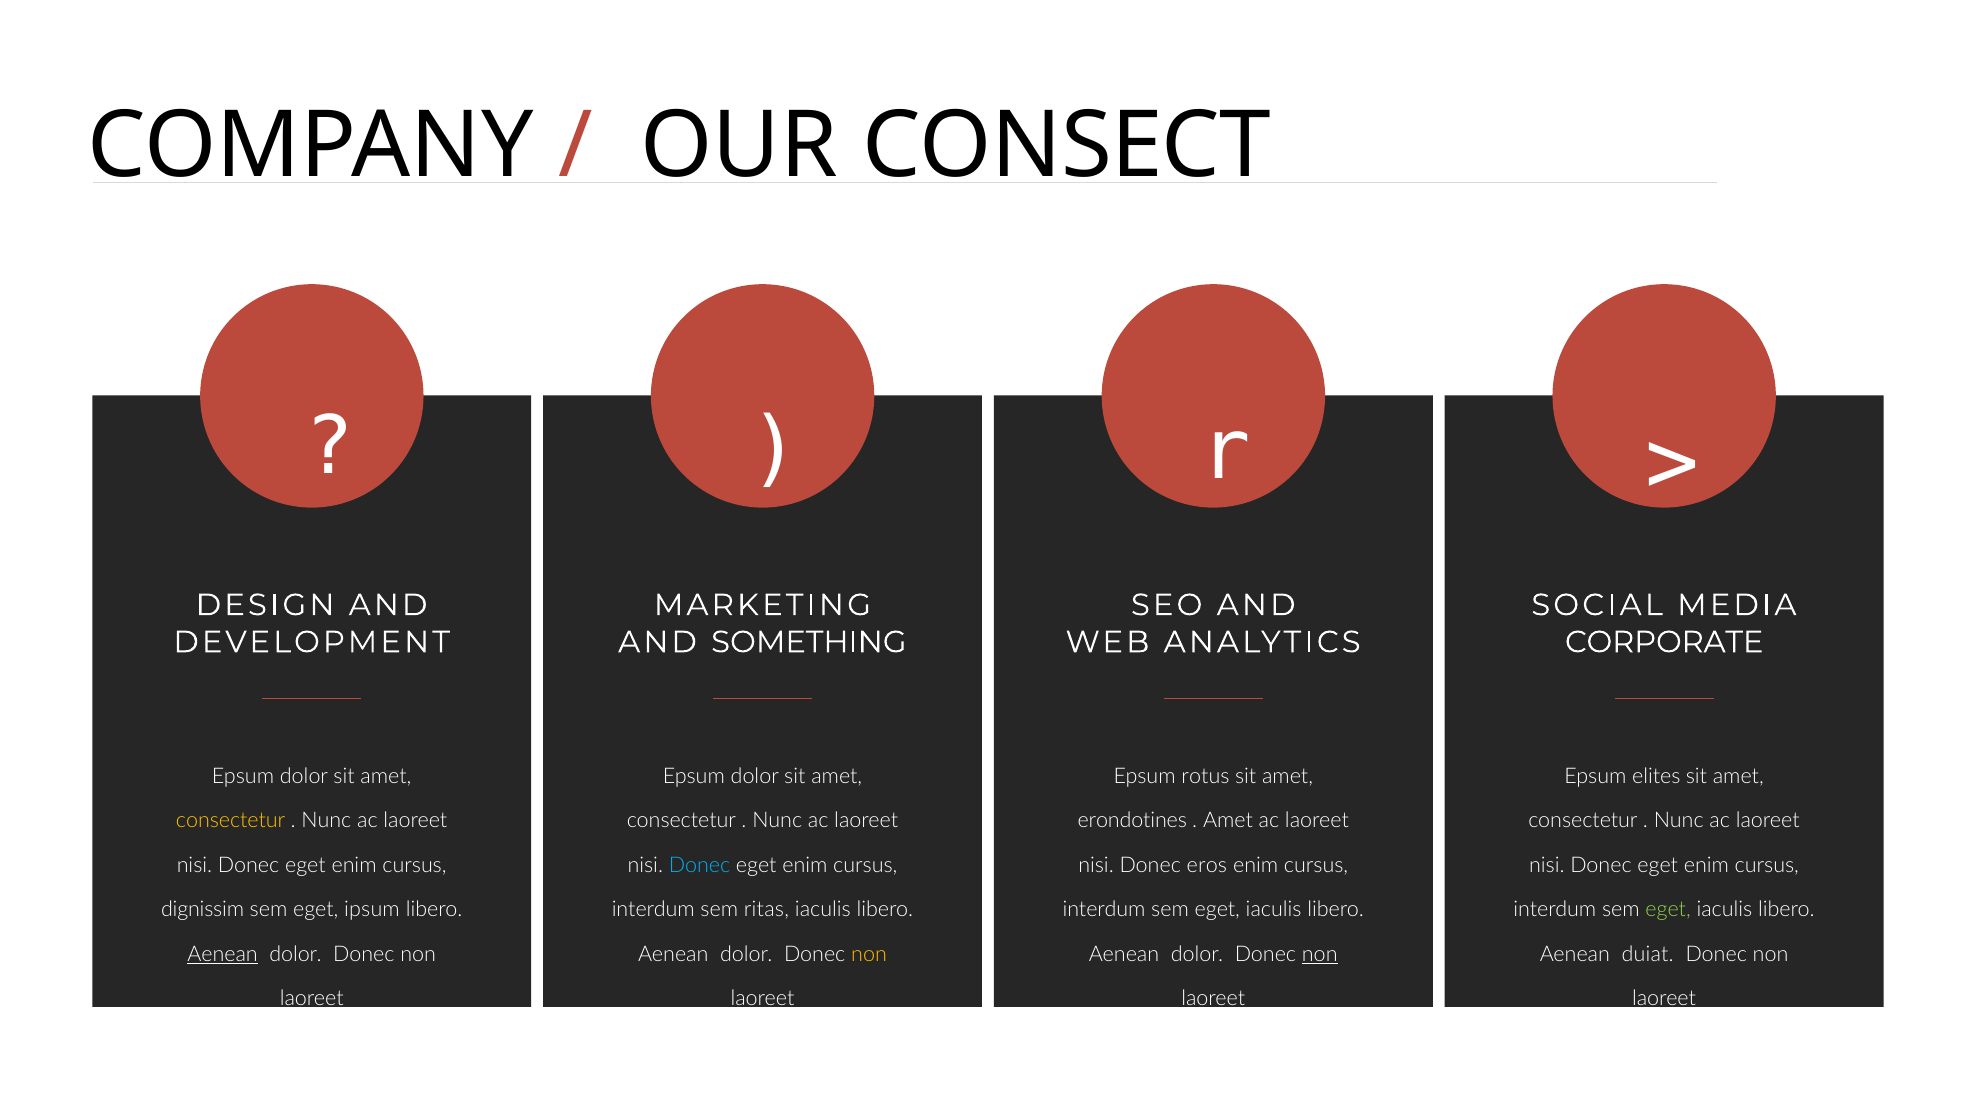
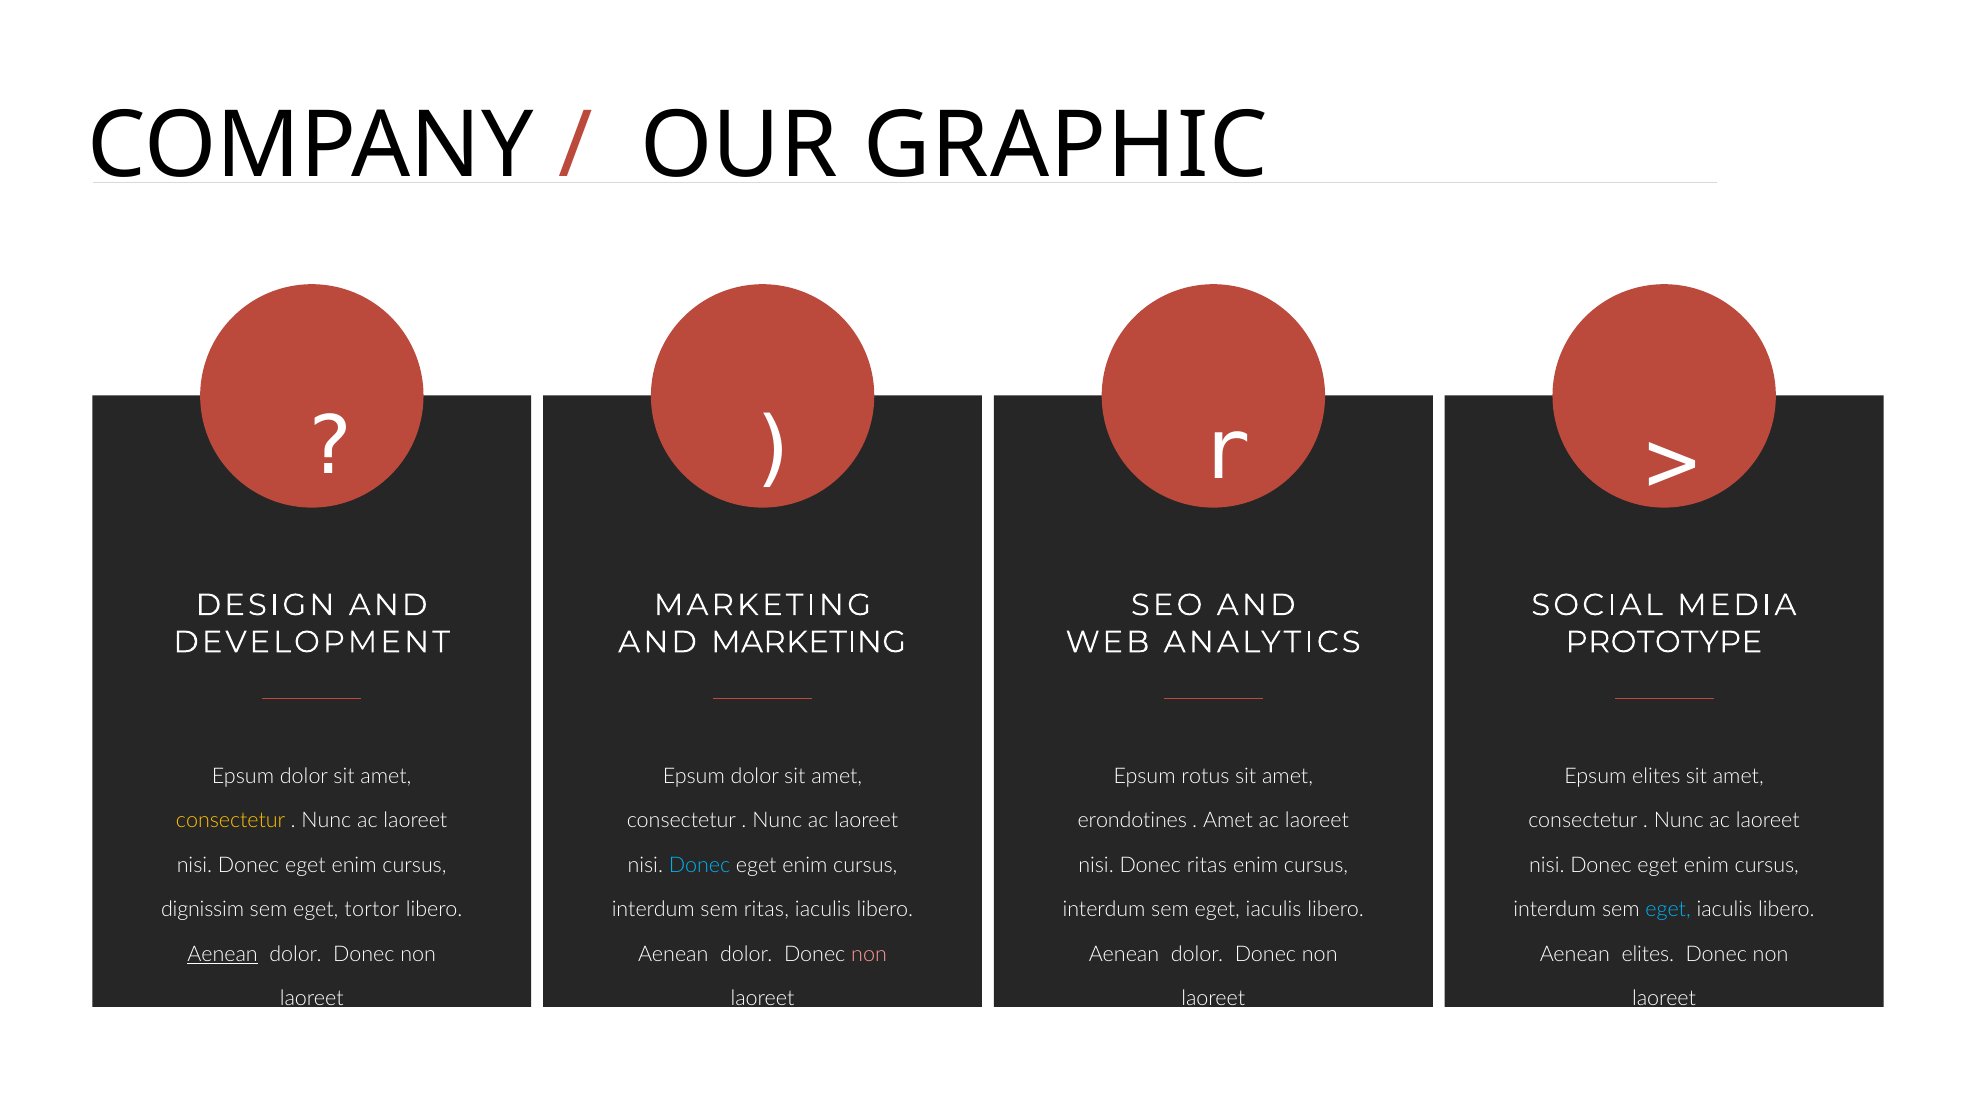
CONSECT: CONSECT -> GRAPHIC (1066, 146)
AND SOMETHING: SOMETHING -> MARKETING (809, 642)
CORPORATE: CORPORATE -> PROTOTYPE (1664, 642)
Donec eros: eros -> ritas (1207, 865)
ipsum: ipsum -> tortor (372, 909)
eget colour: light green -> light blue (1668, 909)
non colour: yellow -> pink (869, 954)
non underline: present -> none (1320, 954)
Aenean duiat: duiat -> elites (1648, 954)
